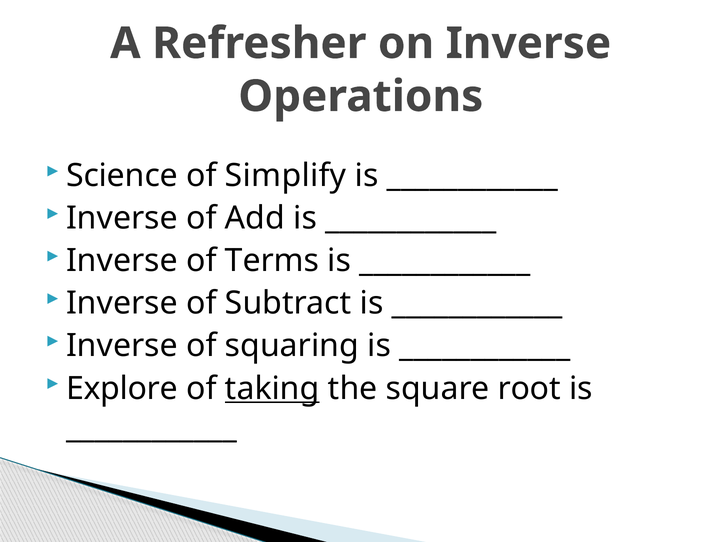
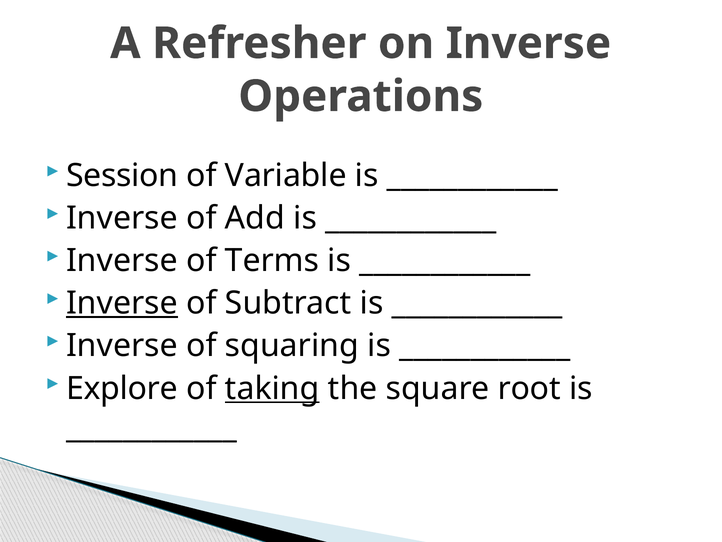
Science: Science -> Session (122, 175)
Simplify: Simplify -> Variable (286, 175)
Inverse underline: none -> present (122, 303)
